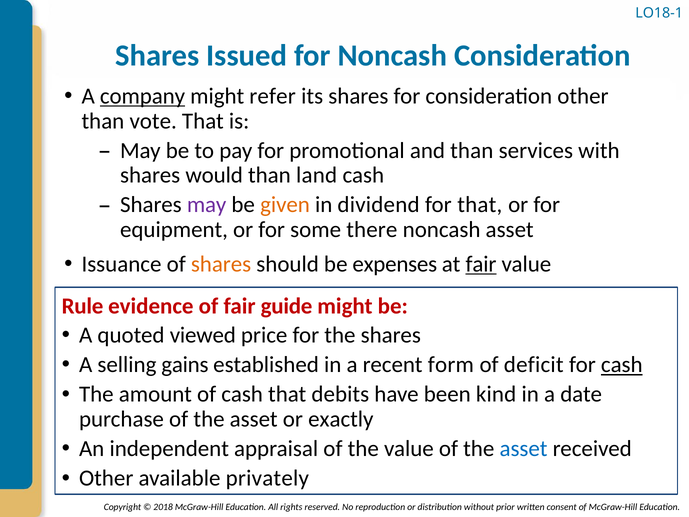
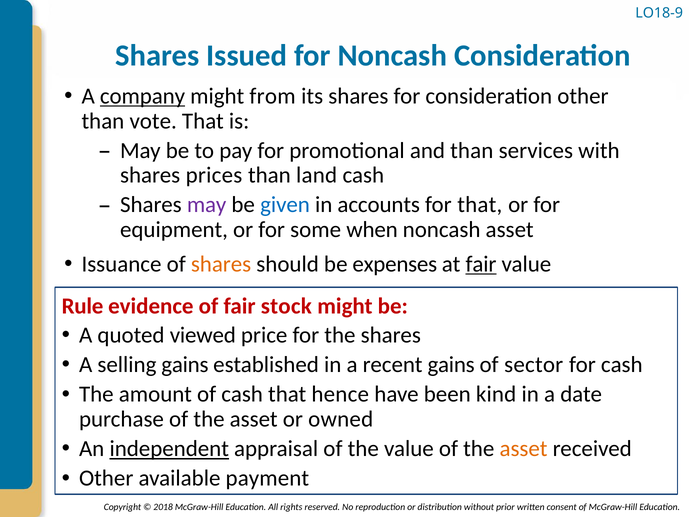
LO18-1: LO18-1 -> LO18-9 (659, 13)
refer: refer -> from (273, 96)
would: would -> prices (214, 175)
given colour: orange -> blue (285, 205)
dividend: dividend -> accounts (379, 205)
there: there -> when (372, 230)
guide: guide -> stock (286, 306)
recent form: form -> gains (451, 365)
deficit: deficit -> sector (534, 365)
cash underline: present -> none (622, 365)
debits: debits -> hence (340, 394)
exactly: exactly -> owned (341, 419)
independent underline: none -> present (169, 449)
asset colour: blue -> orange (524, 449)
privately: privately -> payment (267, 478)
